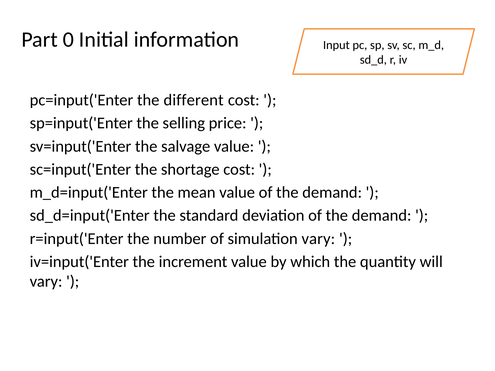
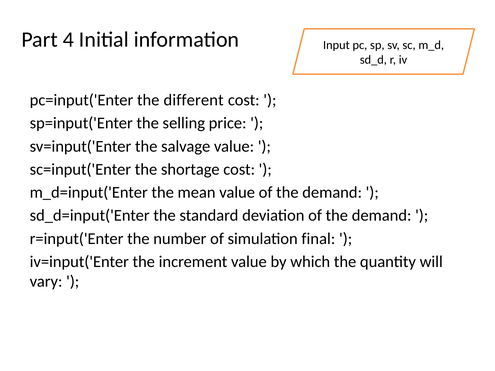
0: 0 -> 4 (68, 40)
simulation vary: vary -> final (318, 239)
